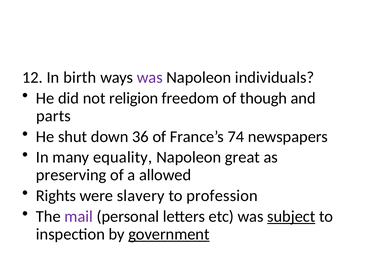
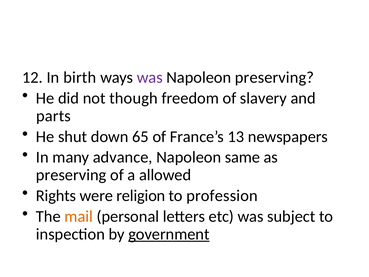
Napoleon individuals: individuals -> preserving (275, 77)
religion: religion -> though (134, 98)
though: though -> slavery (263, 98)
36: 36 -> 65 (140, 136)
74: 74 -> 13 (236, 136)
equality: equality -> advance (123, 157)
great: great -> same (242, 157)
slavery: slavery -> religion (141, 196)
mail colour: purple -> orange (79, 216)
subject underline: present -> none (291, 216)
